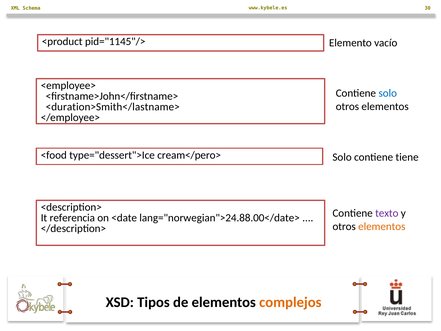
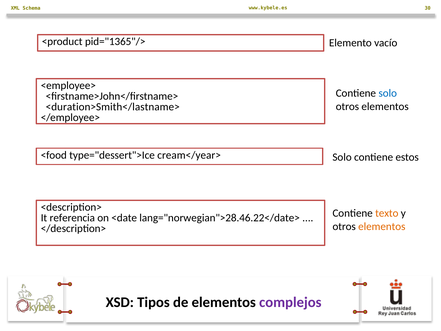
pid="1145"/>: pid="1145"/> -> pid="1365"/> (115, 42)
cream</pero>: cream</pero> -> cream</year> (189, 155)
tiene: tiene -> estos (407, 157)
texto colour: purple -> orange (387, 213)
lang="norwegian">24.88.00</date>: lang="norwegian">24.88.00</date> -> lang="norwegian">28.46.22</date> (220, 218)
complejos colour: orange -> purple (290, 302)
